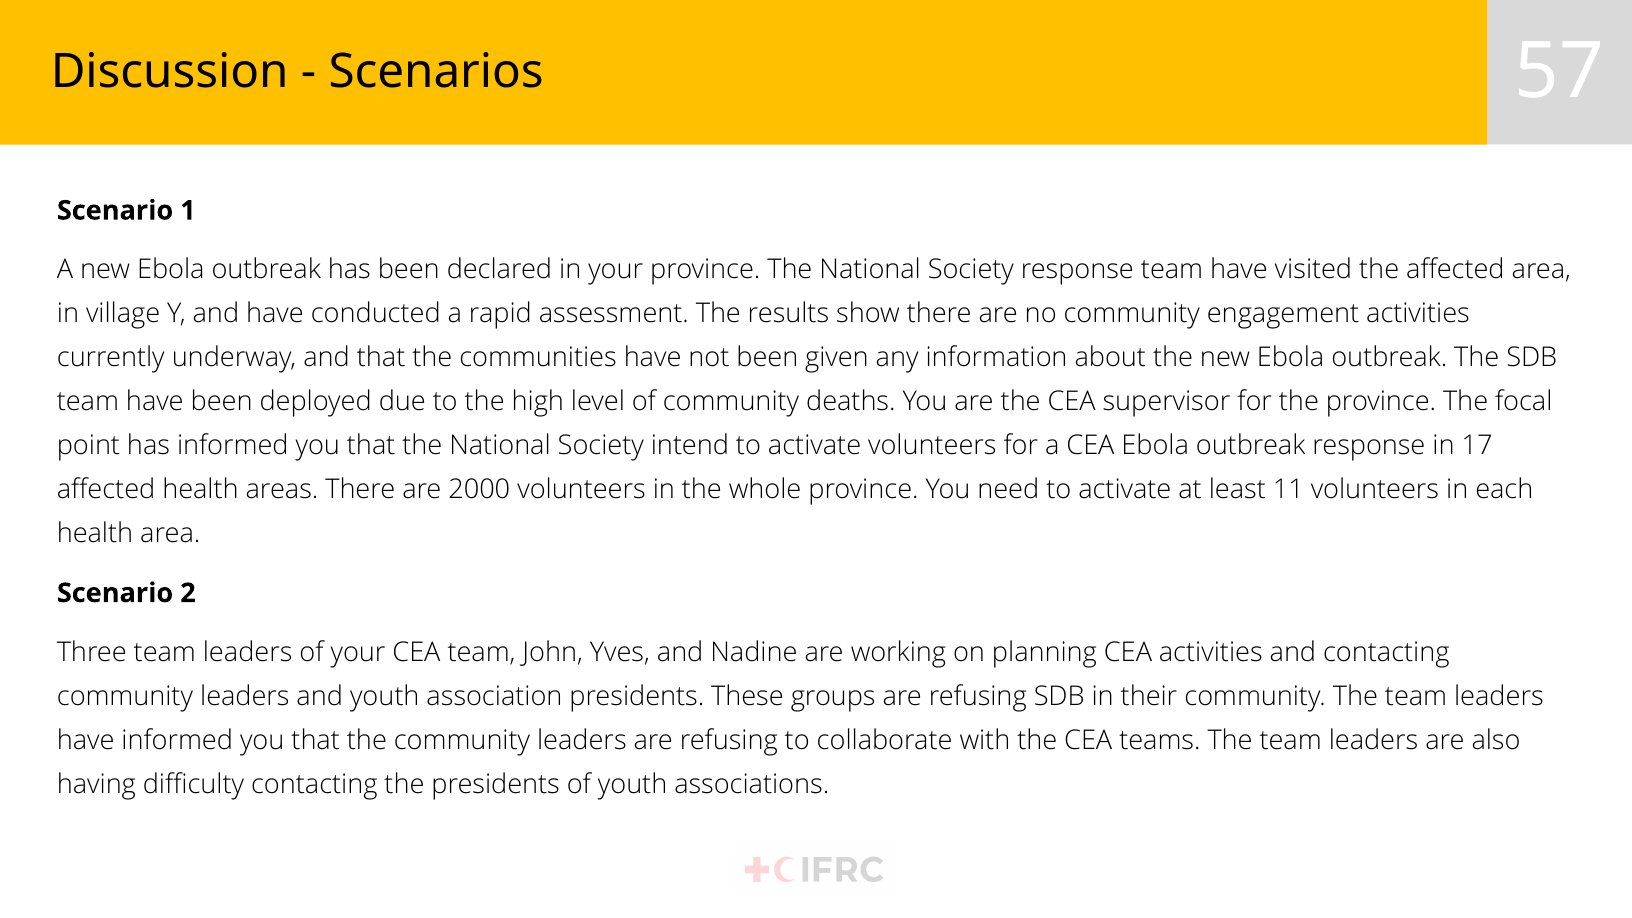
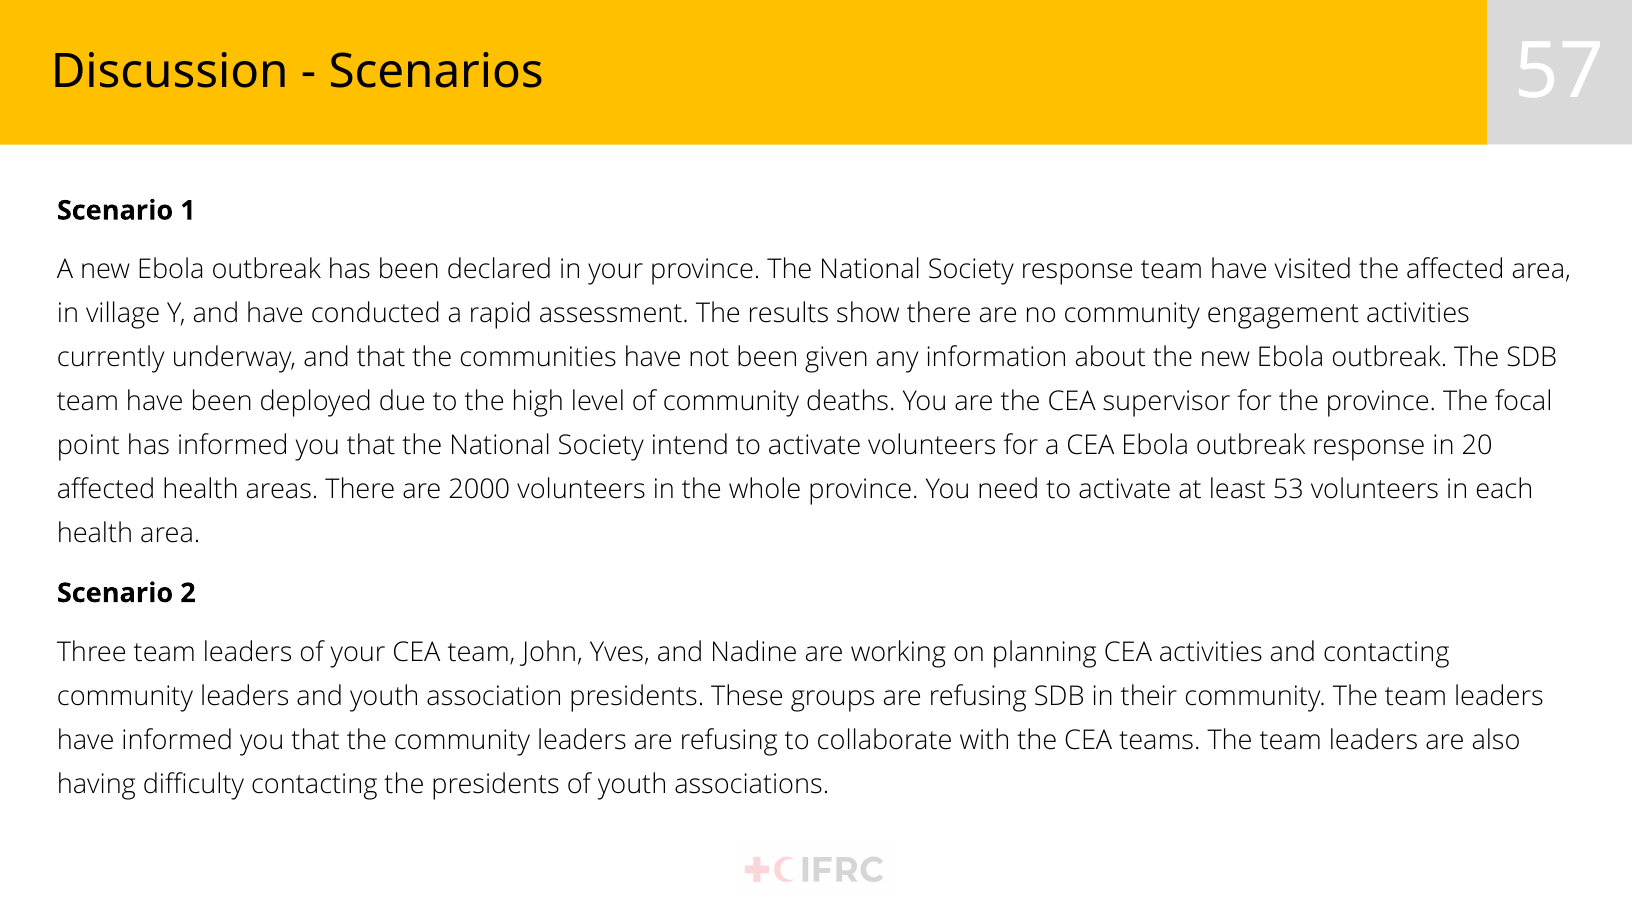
17: 17 -> 20 (1477, 446)
11: 11 -> 53 (1288, 490)
